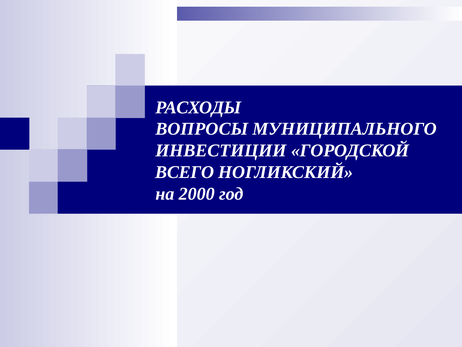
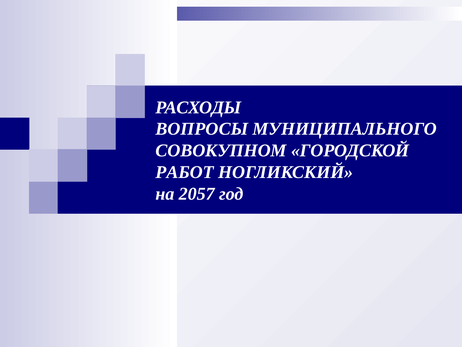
ИНВЕСТИЦИИ: ИНВЕСТИЦИИ -> СОВОКУПНОМ (221, 150)
ВСЕГО: ВСЕГО -> РАБОТ (185, 172)
2000: 2000 -> 2057 (197, 194)
